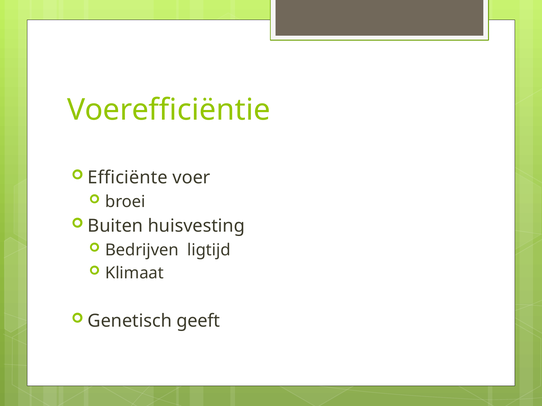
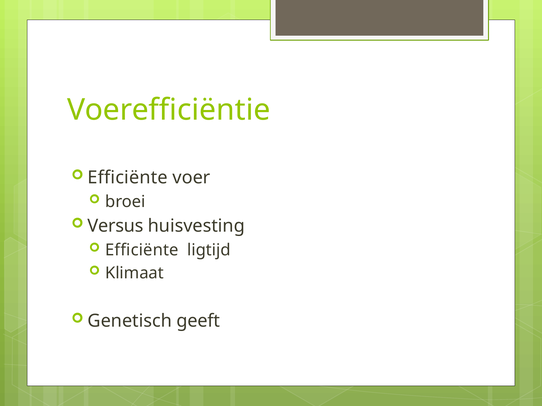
Buiten: Buiten -> Versus (115, 226)
Bedrijven: Bedrijven -> Efficiënte (142, 250)
